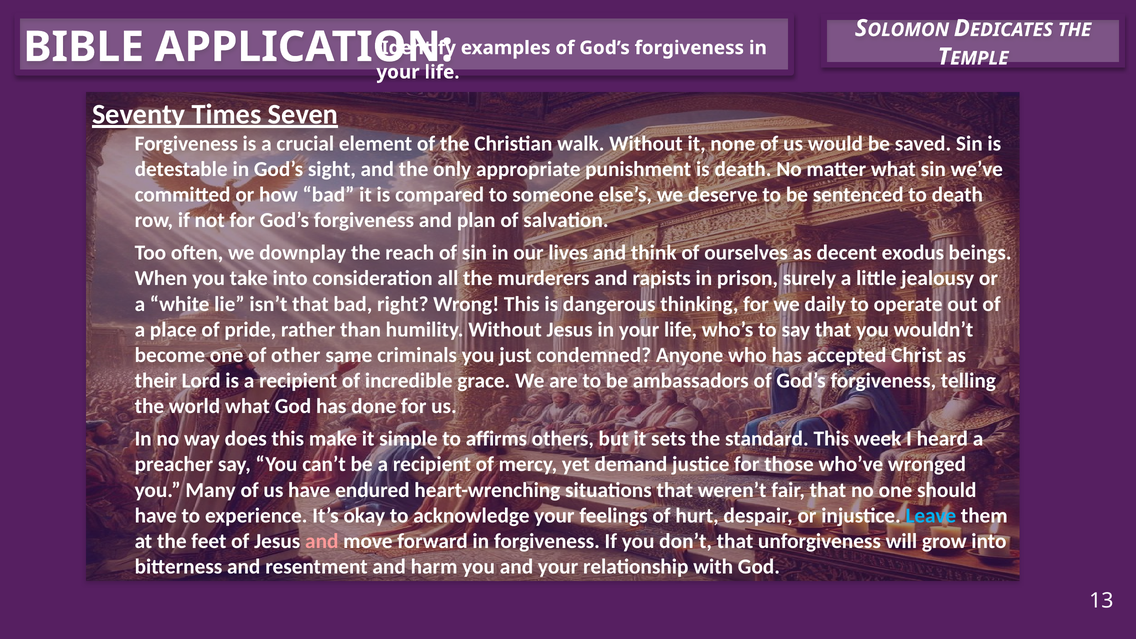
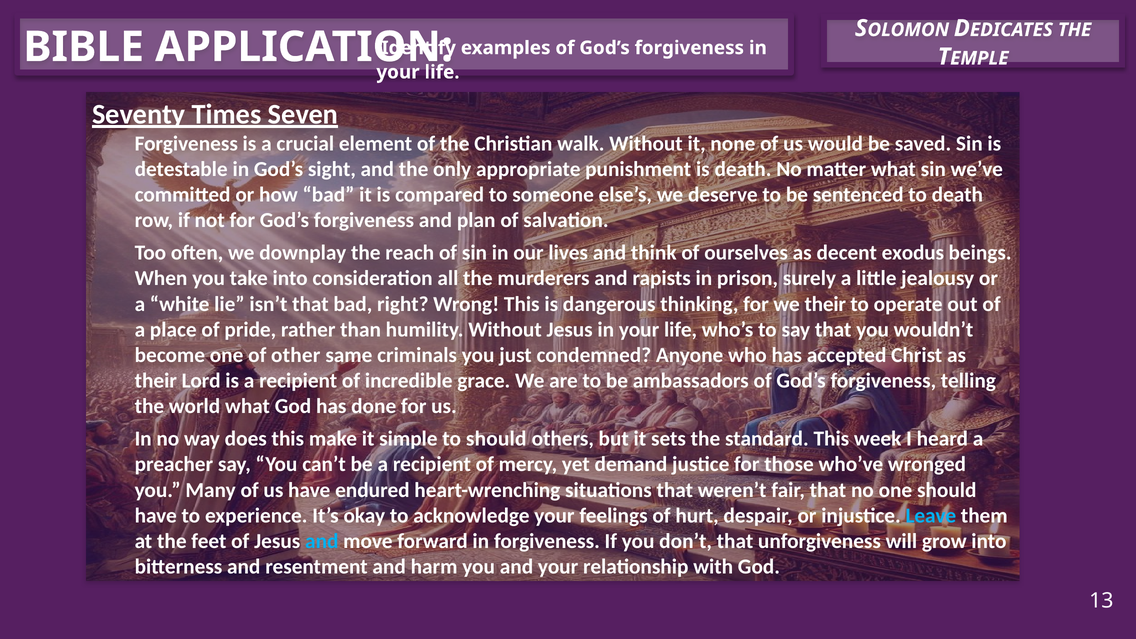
we daily: daily -> their (825, 304)
to affirms: affirms -> should (496, 439)
and colour: pink -> light blue (322, 541)
